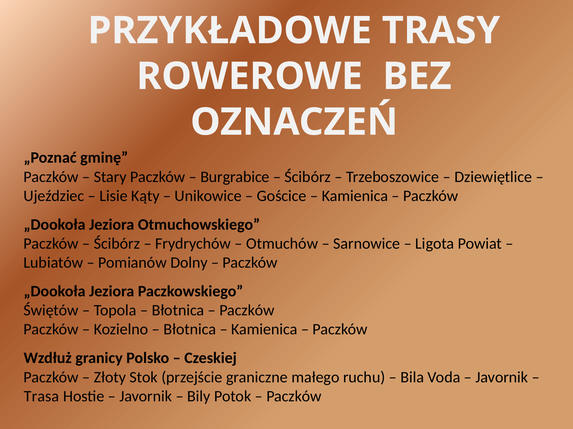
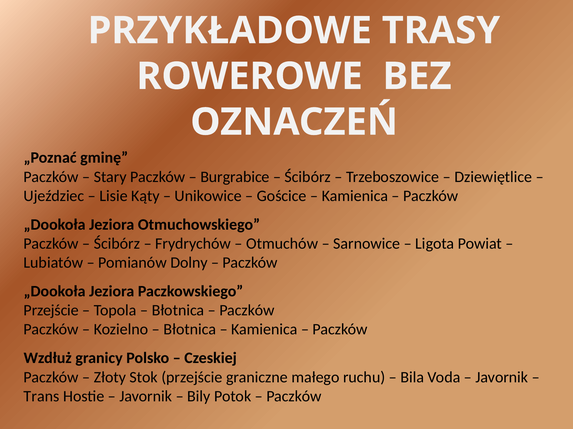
Świętów: Świętów -> Przejście (51, 311)
Trasa: Trasa -> Trans (42, 397)
